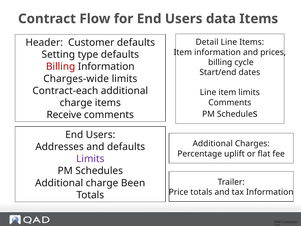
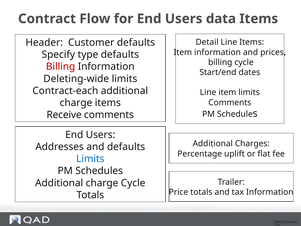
Setting: Setting -> Specify (58, 55)
Charges-wide: Charges-wide -> Deleting-wide (76, 79)
Limits colour: purple -> blue (90, 159)
charge Been: Been -> Cycle (133, 183)
